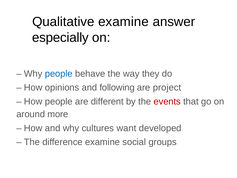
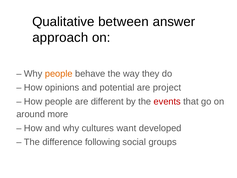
Qualitative examine: examine -> between (123, 22)
especially: especially -> approach (60, 37)
people colour: blue -> orange (59, 74)
following: following -> potential (117, 87)
difference examine: examine -> following (103, 142)
